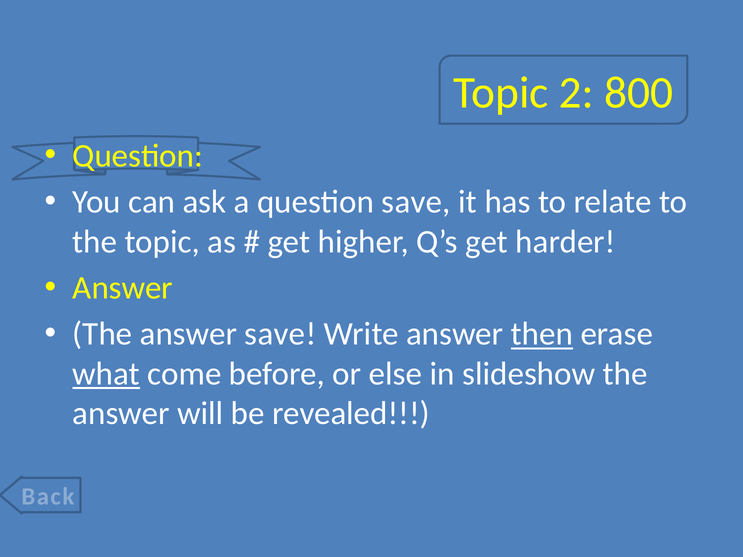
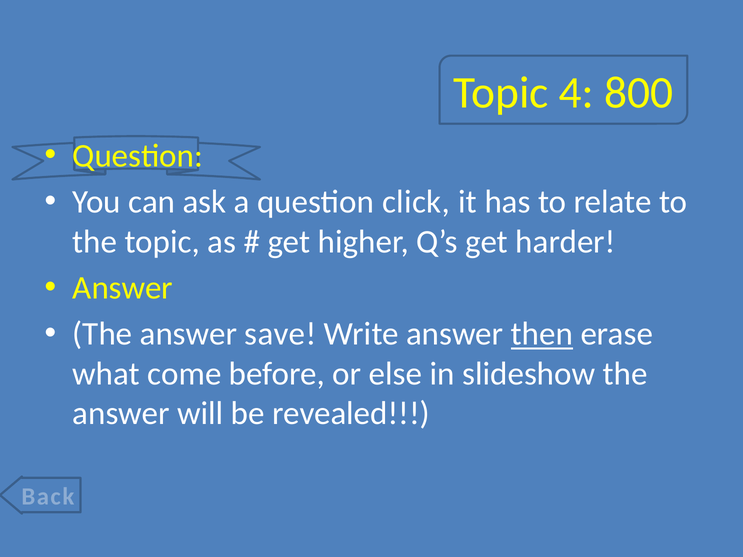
2: 2 -> 4 (576, 93)
question save: save -> click (416, 202)
what underline: present -> none (106, 374)
